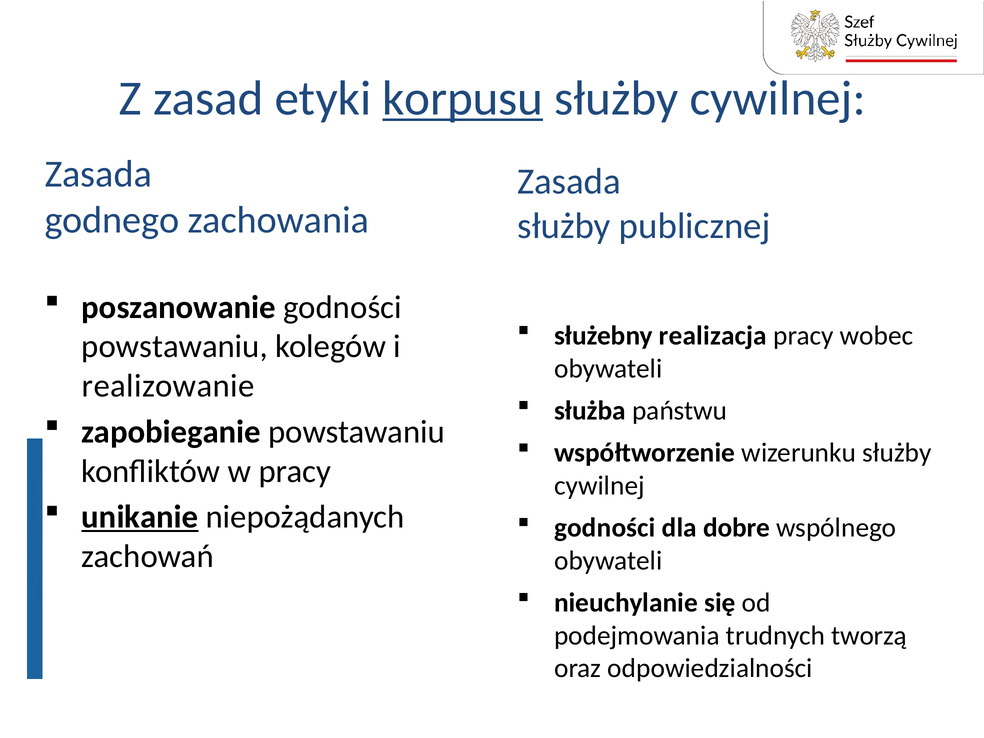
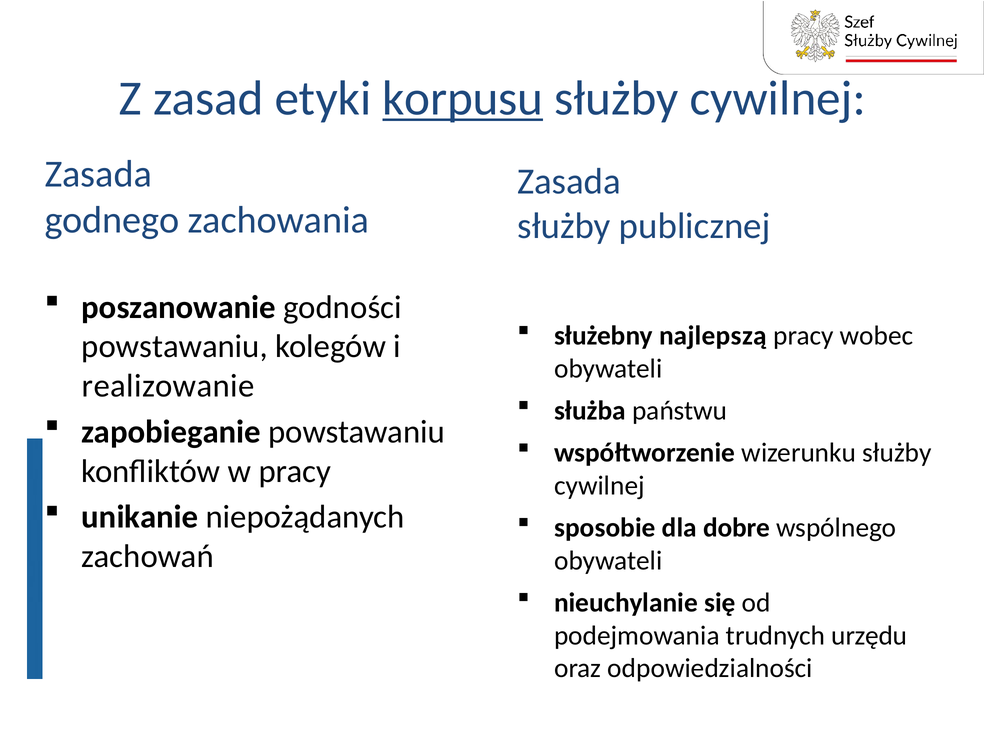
realizacja: realizacja -> najlepszą (713, 336)
unikanie underline: present -> none (140, 517)
godności: godności -> sposobie (605, 528)
tworzą: tworzą -> urzędu (869, 636)
